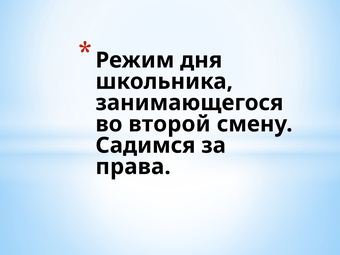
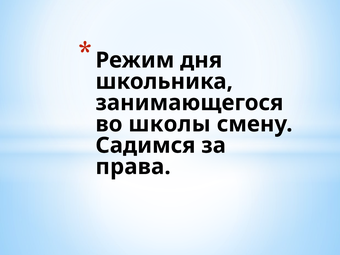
второй: второй -> школы (169, 124)
